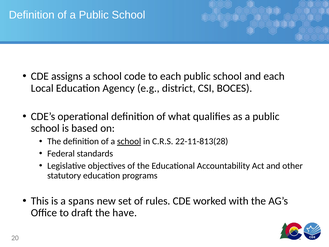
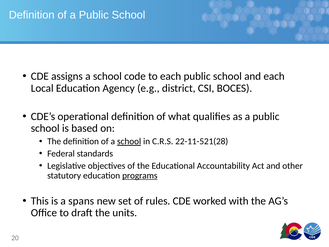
22-11-813(28: 22-11-813(28 -> 22-11-521(28 (202, 141)
programs underline: none -> present (140, 175)
have: have -> units (125, 213)
